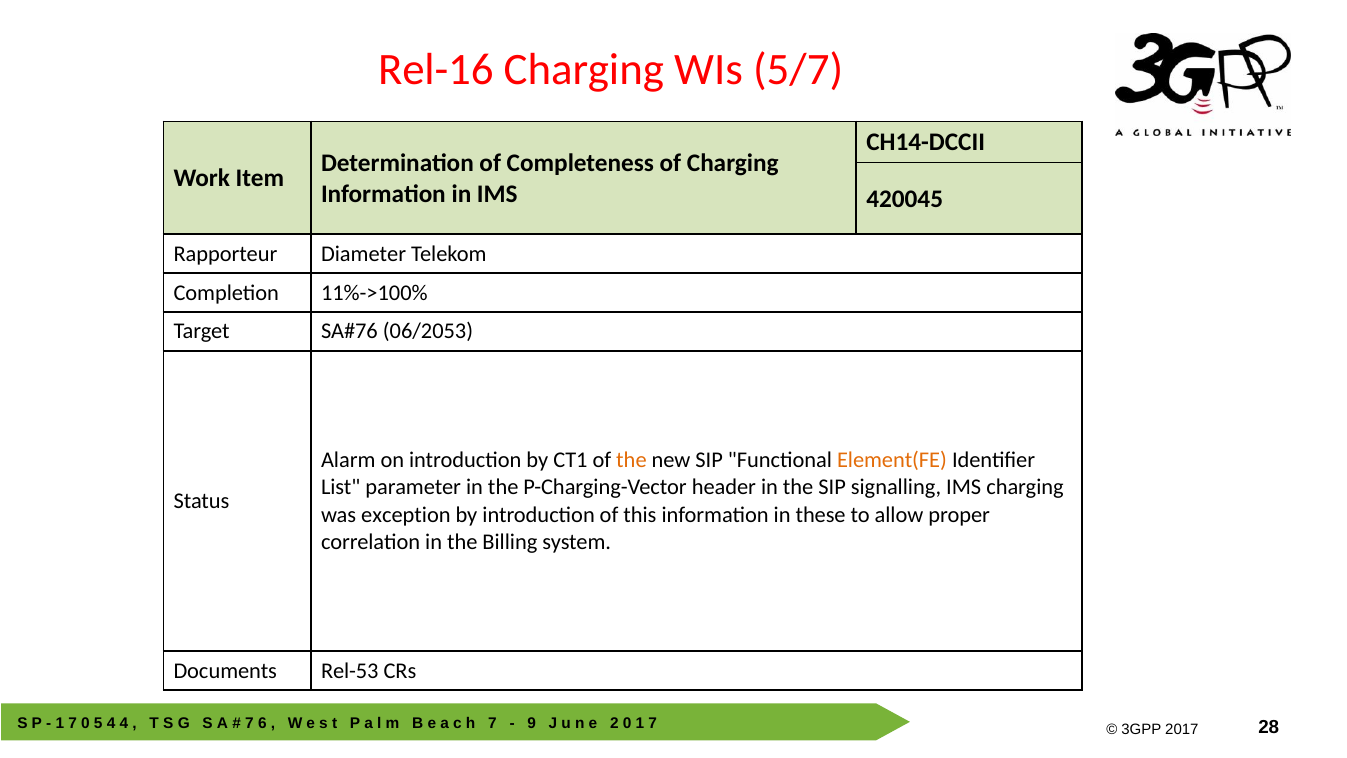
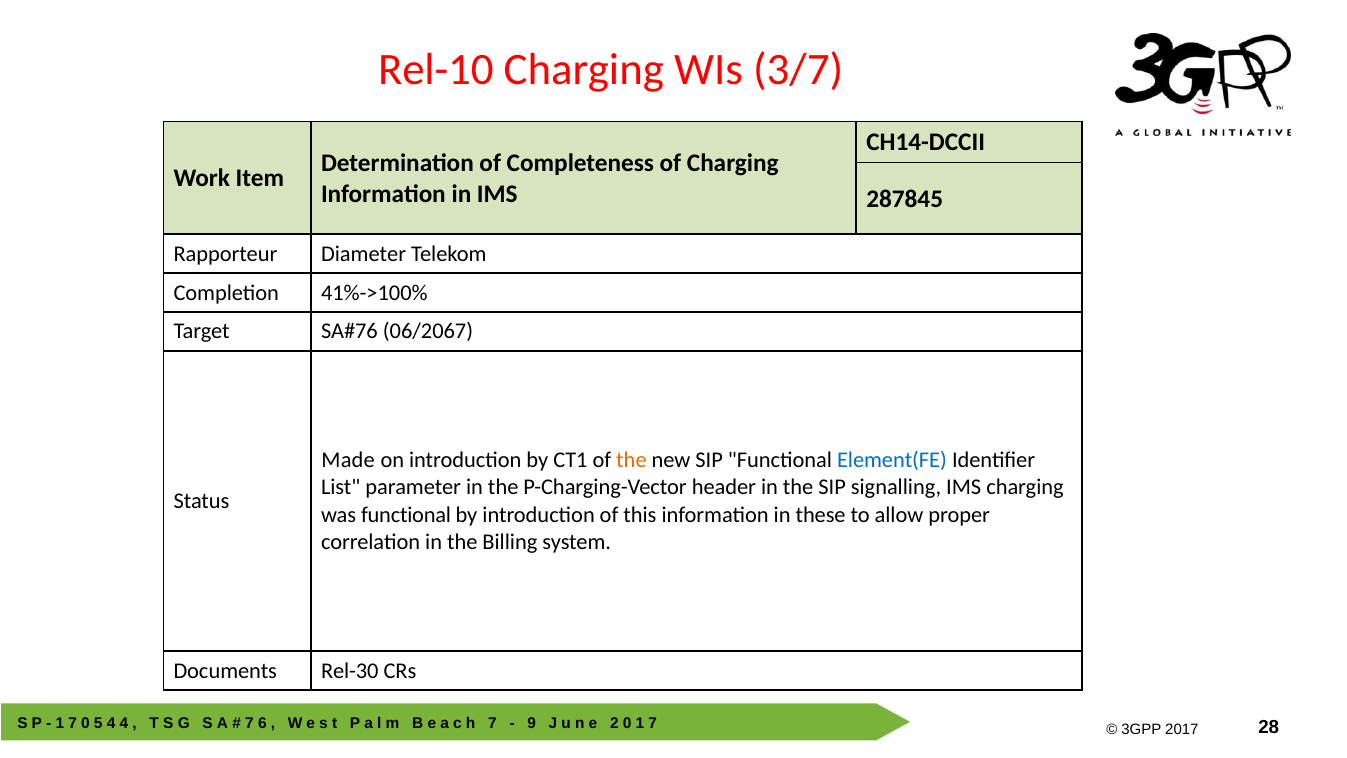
Rel-16: Rel-16 -> Rel-10 (436, 70)
5/7: 5/7 -> 3/7 (798, 70)
420045: 420045 -> 287845 (905, 199)
11%->100%: 11%->100% -> 41%->100% (374, 293)
06/2053: 06/2053 -> 06/2067 (428, 331)
Alarm: Alarm -> Made (348, 460)
Element(FE colour: orange -> blue (892, 460)
was exception: exception -> functional (406, 515)
Rel-53: Rel-53 -> Rel-30 (350, 670)
